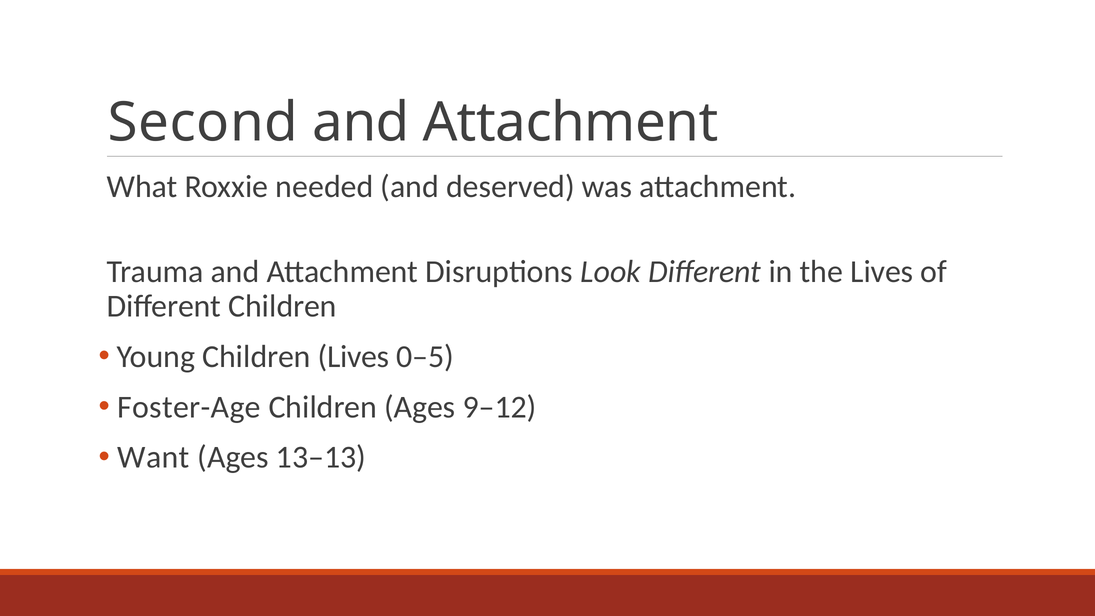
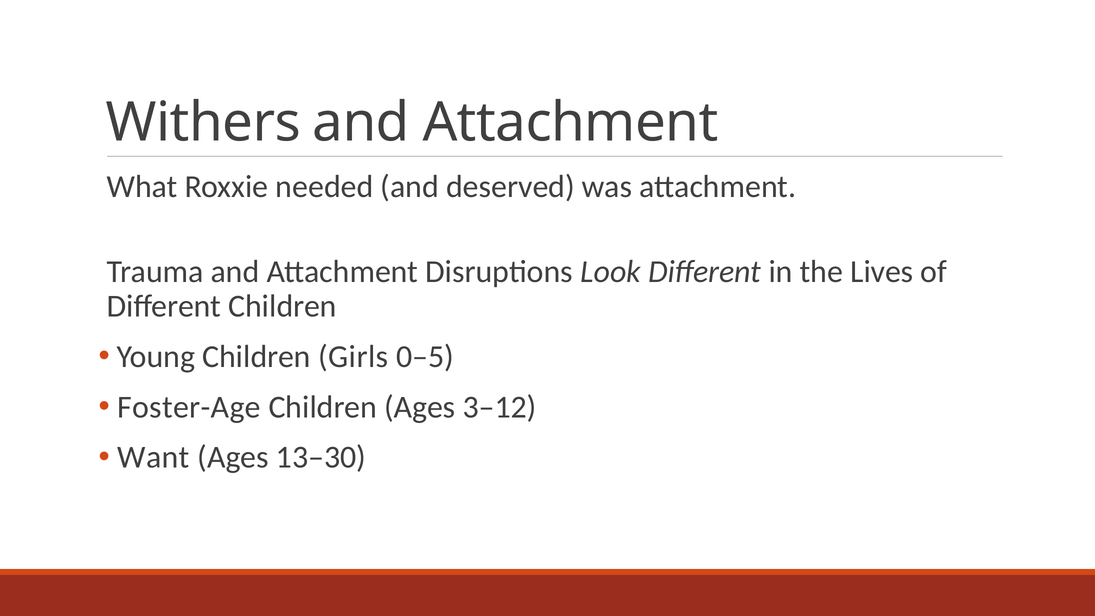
Second: Second -> Withers (203, 123)
Children Lives: Lives -> Girls (353, 357)
9–12: 9–12 -> 3–12 (500, 407)
13–13: 13–13 -> 13–30 (321, 457)
